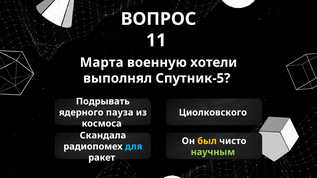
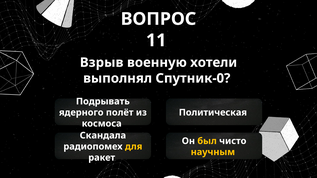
Марта: Марта -> Взрыв (102, 63)
Спутник-5: Спутник-5 -> Спутник-0 (193, 78)
пауза: пауза -> полёт (120, 113)
Циолковского: Циолковского -> Политическая (213, 113)
для colour: light blue -> yellow (134, 147)
научным colour: light green -> yellow (213, 152)
